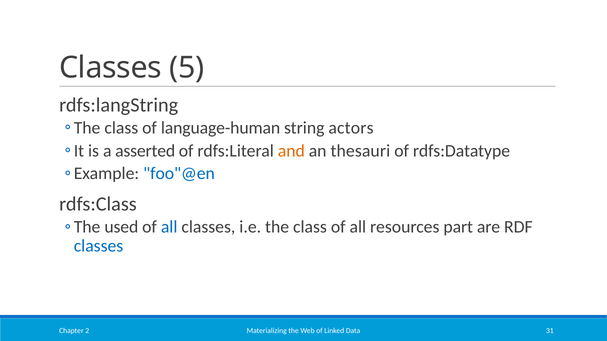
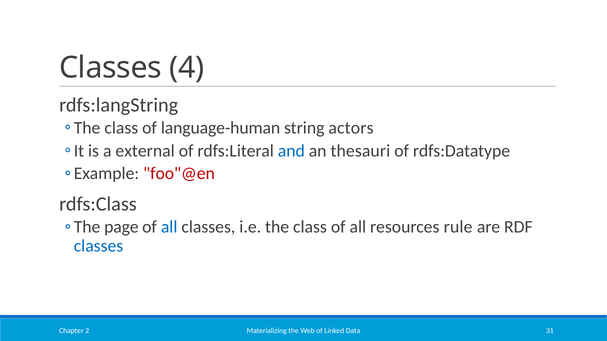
5: 5 -> 4 (187, 68)
asserted: asserted -> external (145, 151)
and colour: orange -> blue (291, 151)
foo"@en colour: blue -> red (179, 174)
used: used -> page (121, 227)
part: part -> rule (458, 227)
